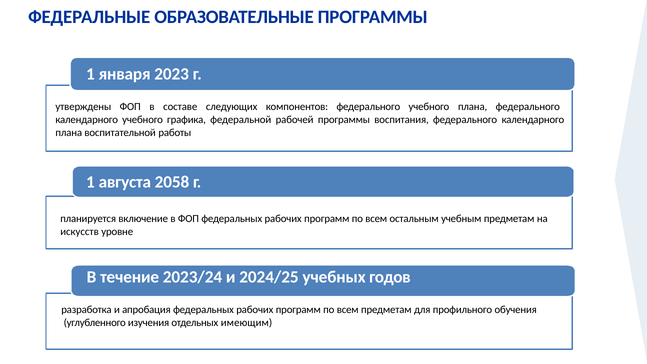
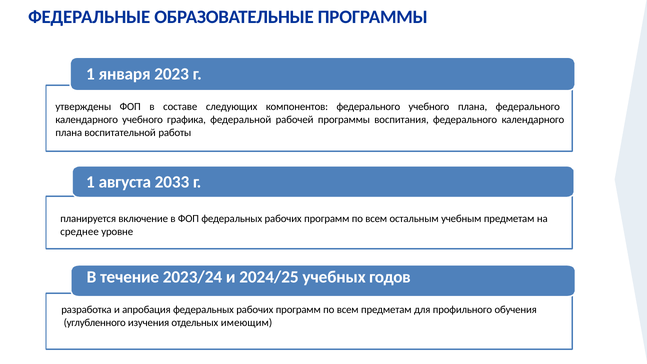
2058: 2058 -> 2033 (172, 182)
искусств: искусств -> среднее (79, 231)
